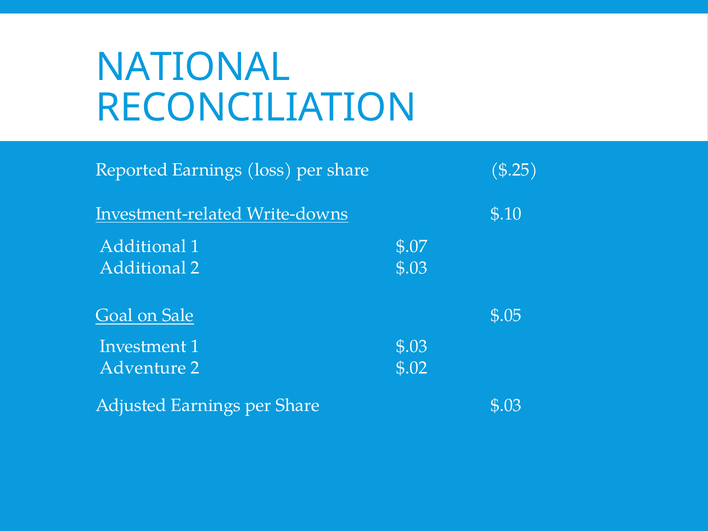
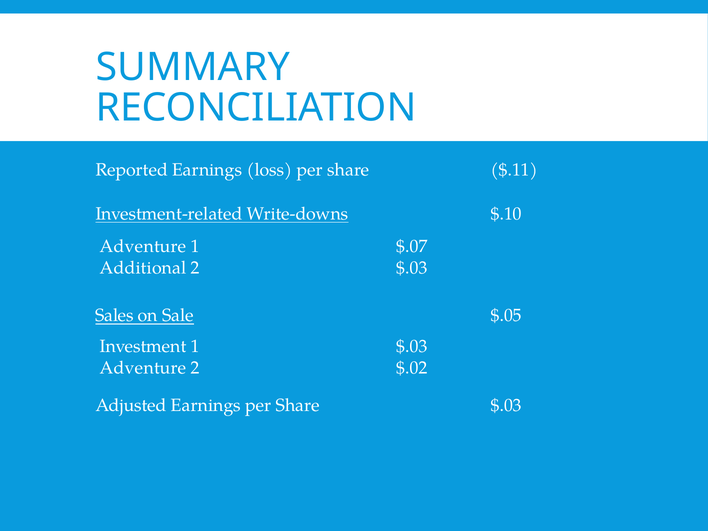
NATIONAL: NATIONAL -> SUMMARY (193, 67)
$.25: $.25 -> $.11 (514, 170)
Additional: Additional -> Adventure (143, 246)
Goal: Goal -> Sales (115, 316)
